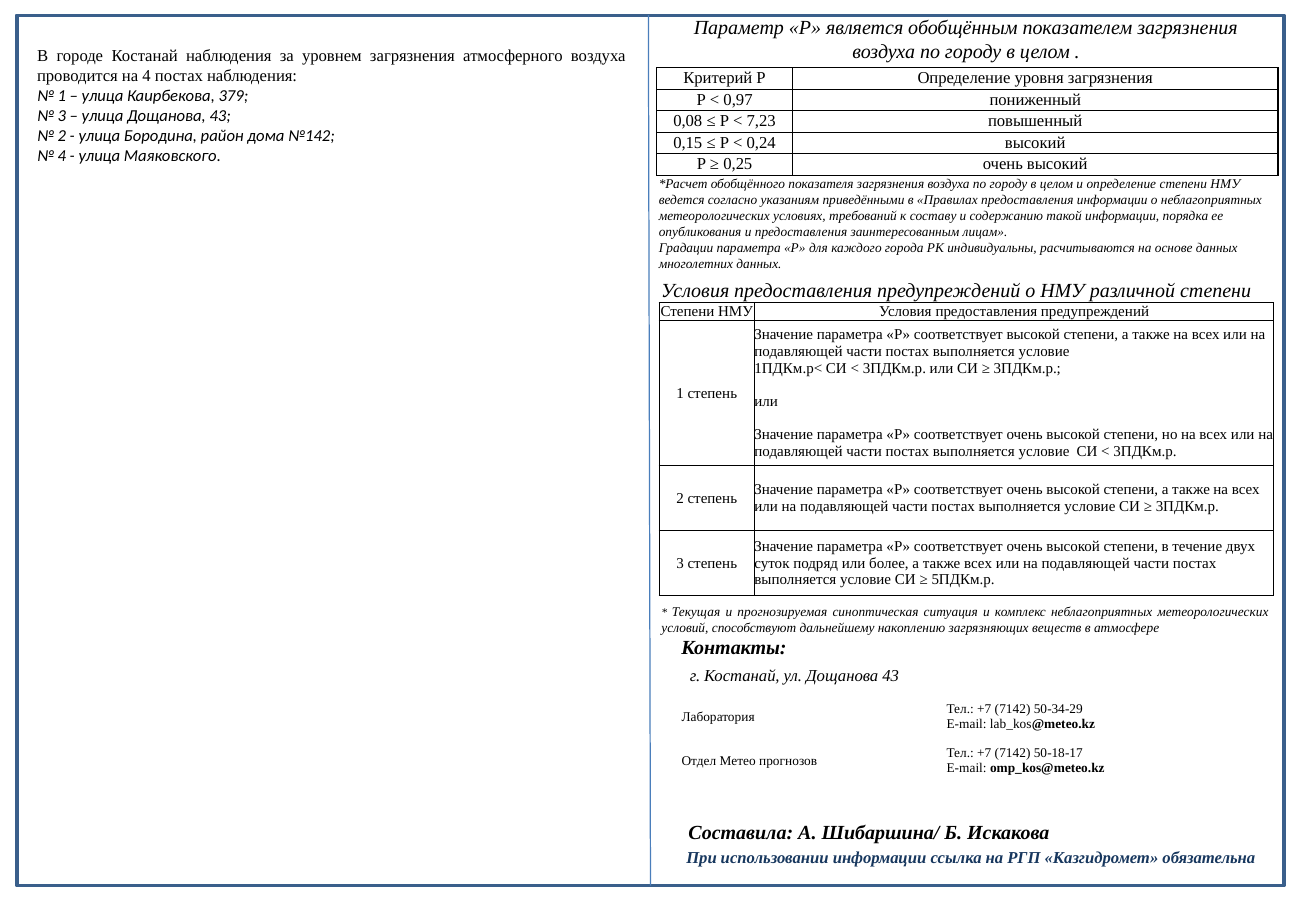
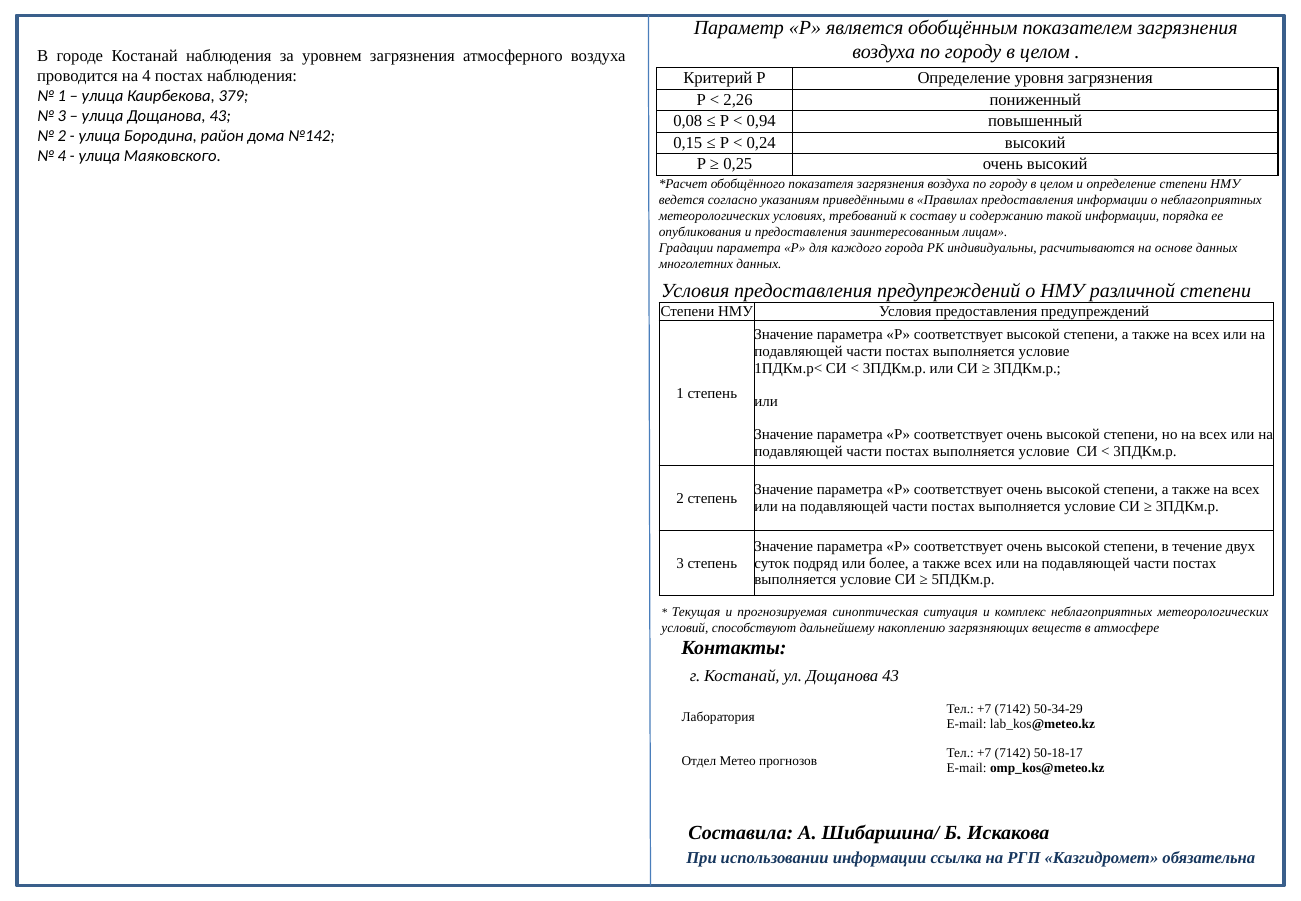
0,97: 0,97 -> 2,26 (738, 100)
7,23: 7,23 -> 0,94 (761, 121)
